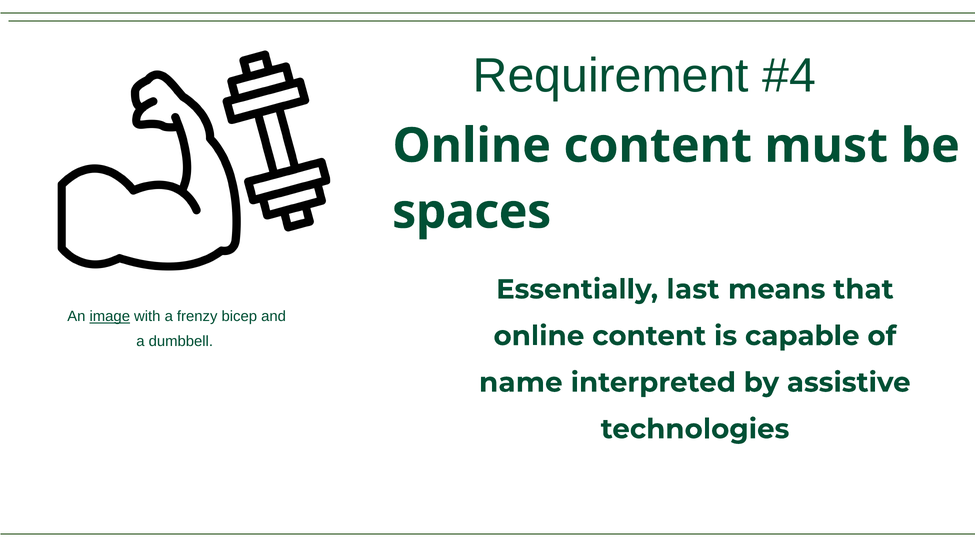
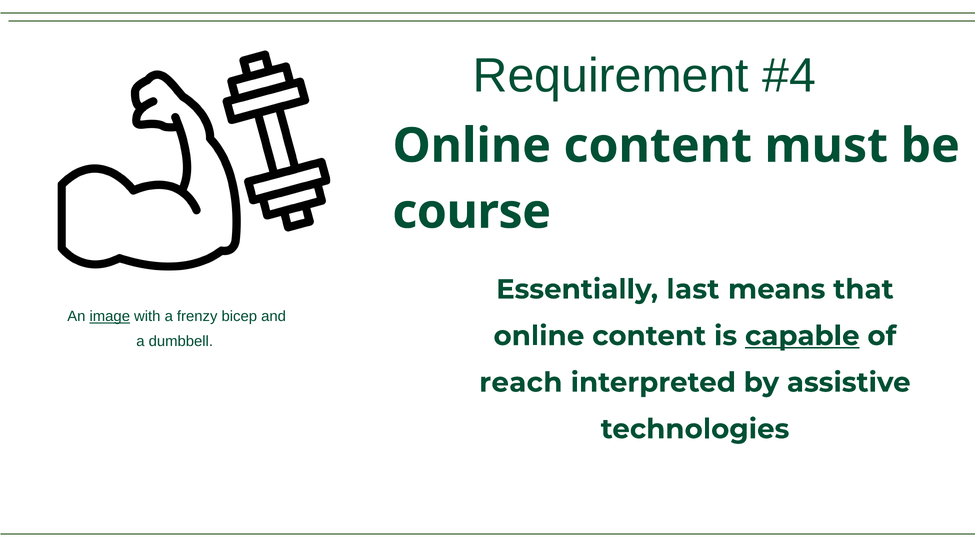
spaces: spaces -> course (472, 212)
capable underline: none -> present (802, 336)
name: name -> reach (521, 383)
